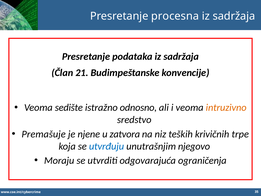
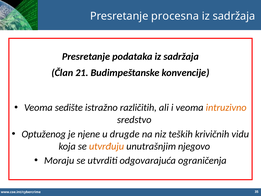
odnosno: odnosno -> različitih (138, 107)
Premašuje: Premašuje -> Optuženog (44, 134)
zatvora: zatvora -> drugde (125, 134)
trpe: trpe -> vidu (240, 134)
utvrđuju colour: blue -> orange (107, 146)
